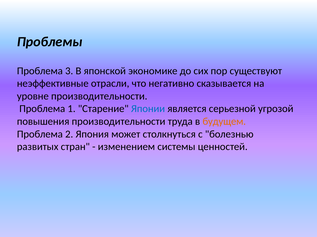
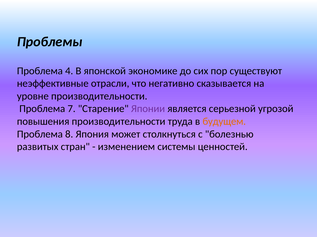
3: 3 -> 4 (69, 71)
1: 1 -> 7 (72, 109)
Японии colour: blue -> purple (148, 109)
2: 2 -> 8 (69, 134)
